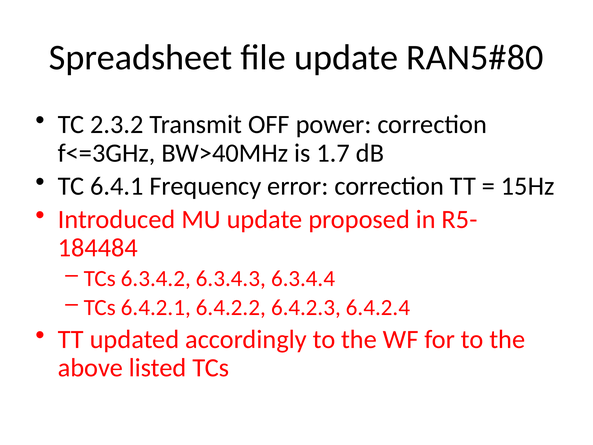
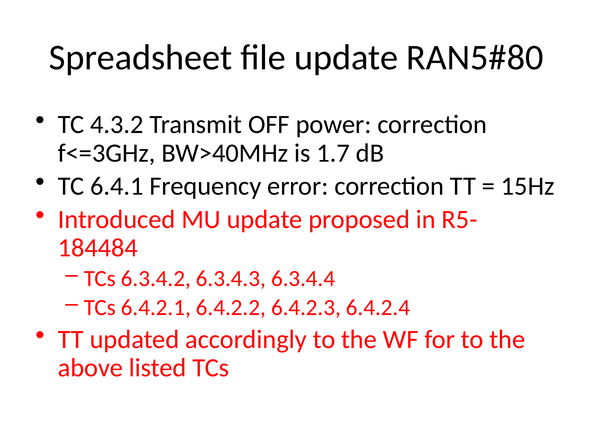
2.3.2: 2.3.2 -> 4.3.2 (117, 124)
